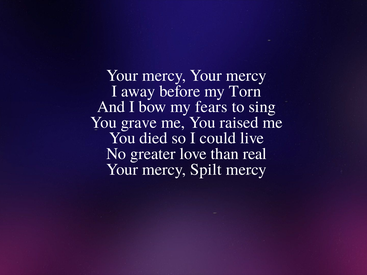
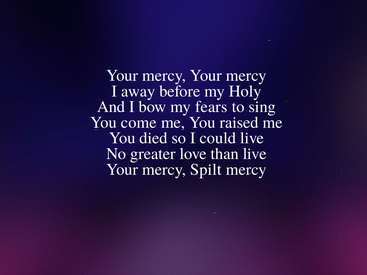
Torn: Torn -> Holy (245, 91)
grave: grave -> come (139, 123)
than real: real -> live (255, 154)
